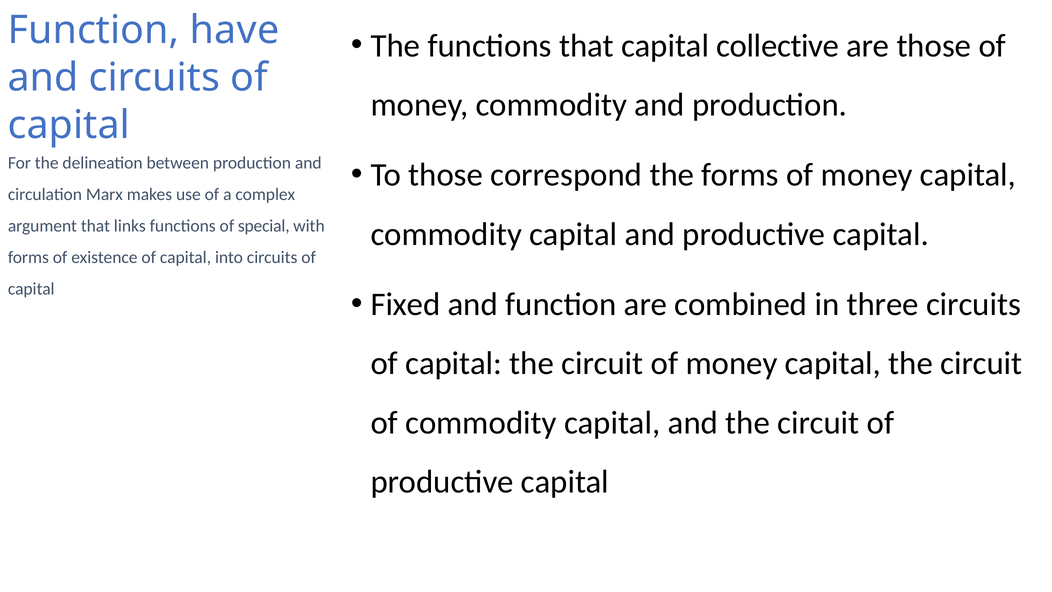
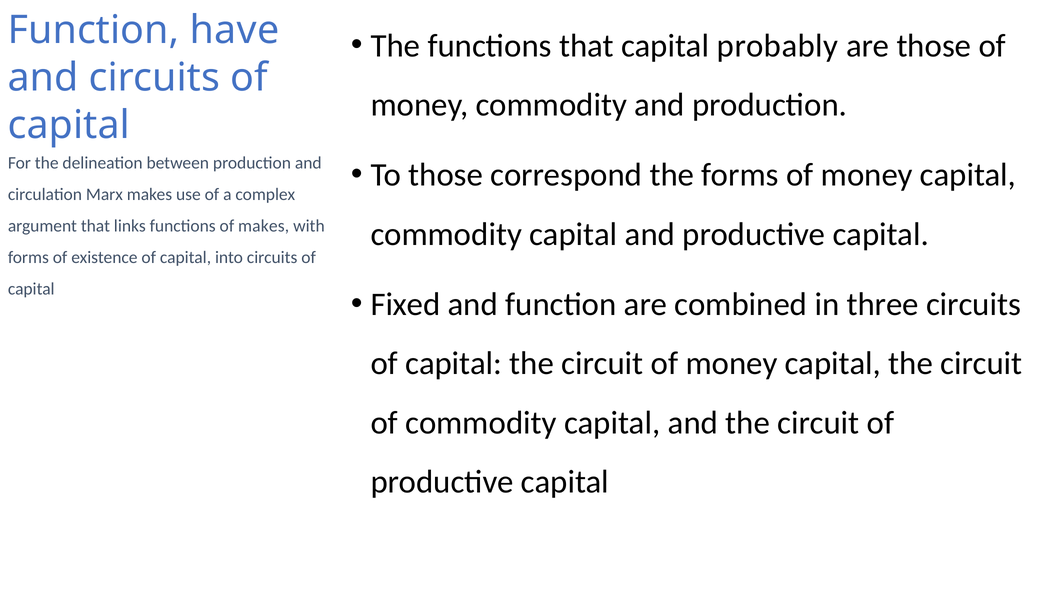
collective: collective -> probably (777, 46)
of special: special -> makes (264, 226)
